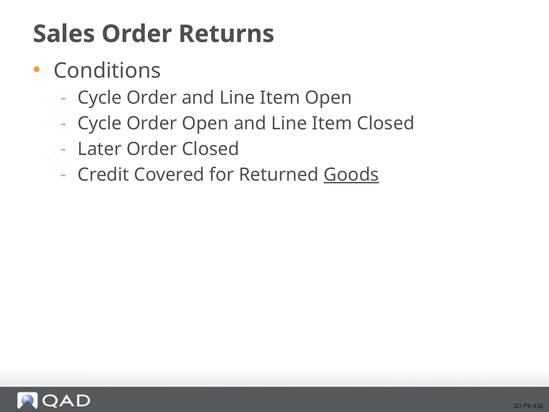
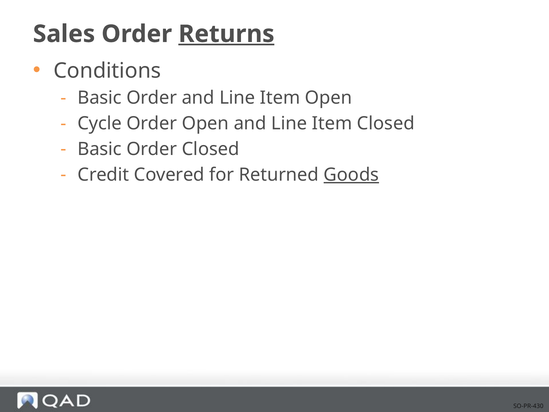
Returns underline: none -> present (226, 34)
Cycle: Cycle -> Basic (100, 98)
Later: Later -> Basic (100, 149)
